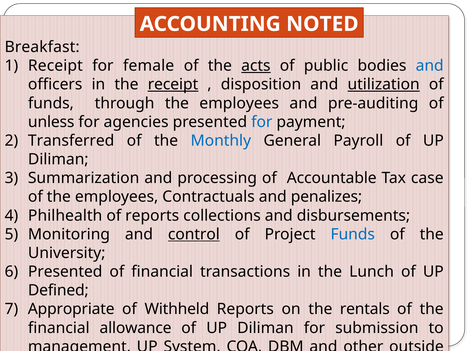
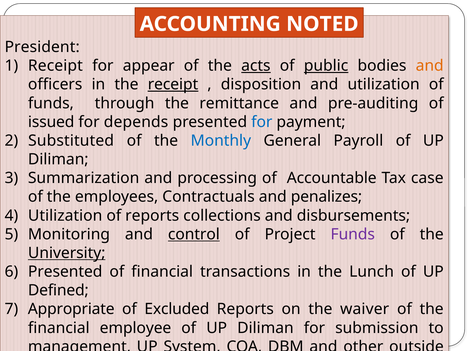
Breakfast: Breakfast -> President (42, 47)
female: female -> appear (149, 66)
public underline: none -> present (326, 66)
and colour: blue -> orange (430, 66)
utilization underline: present -> none (384, 85)
through the employees: employees -> remittance (239, 103)
unless: unless -> issued (51, 122)
for agencies: agencies -> depends (136, 122)
Transferred: Transferred -> Substituted (71, 141)
Philhealth: Philhealth -> Utilization (65, 216)
Funds colour: blue -> purple (353, 234)
University underline: none -> present (67, 253)
Withheld: Withheld -> Excluded (177, 309)
rentals: rentals -> waiver (365, 309)
allowance: allowance -> employee (136, 328)
